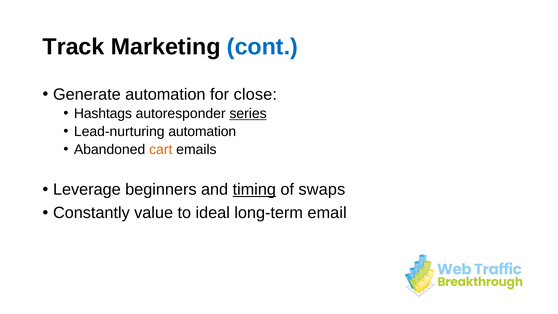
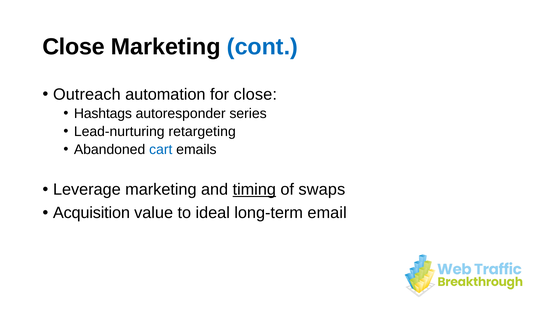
Track: Track -> Close (74, 47)
Generate: Generate -> Outreach (87, 94)
series underline: present -> none (248, 114)
Lead-nurturing automation: automation -> retargeting (202, 132)
cart colour: orange -> blue (161, 149)
Leverage beginners: beginners -> marketing (161, 190)
Constantly: Constantly -> Acquisition (91, 213)
